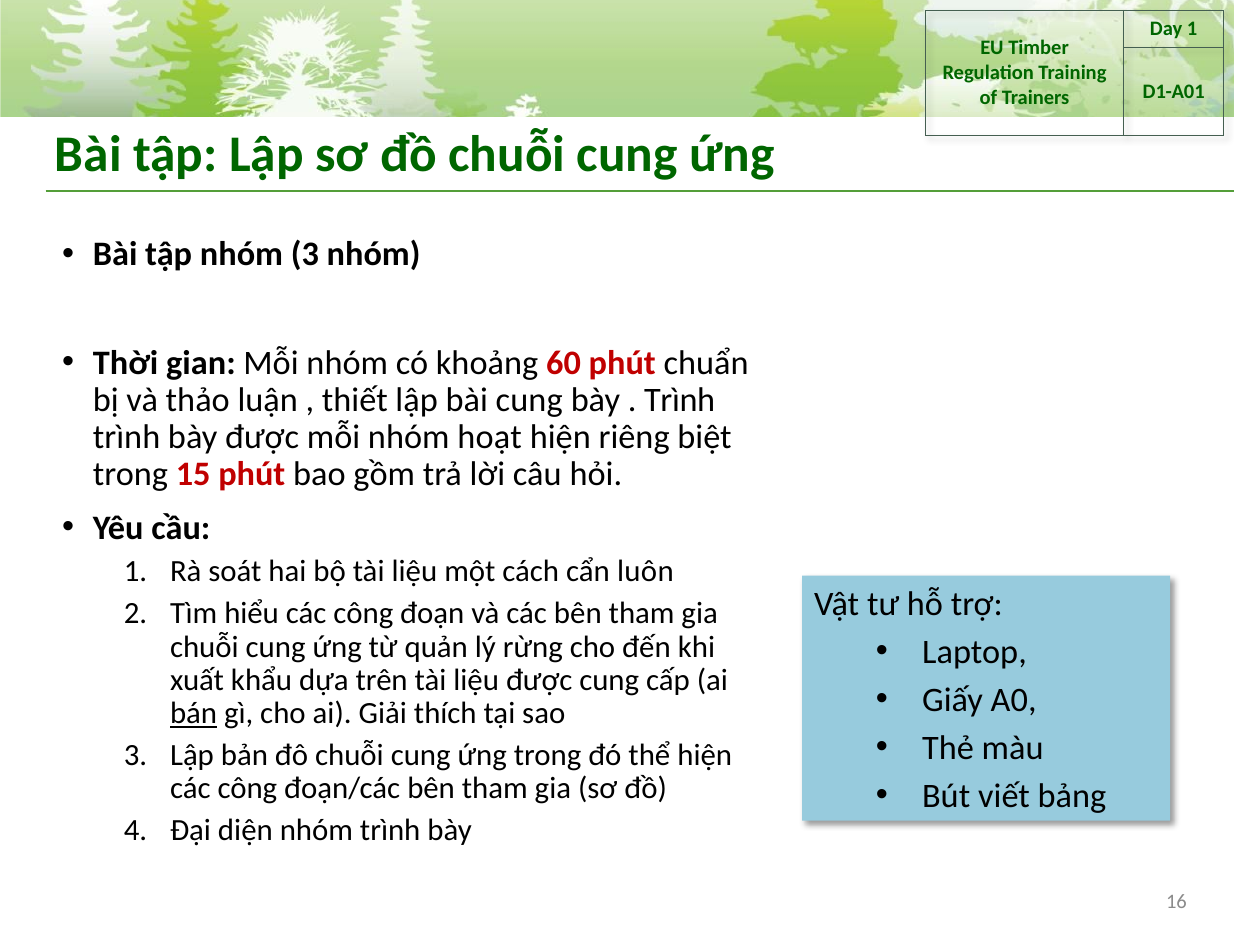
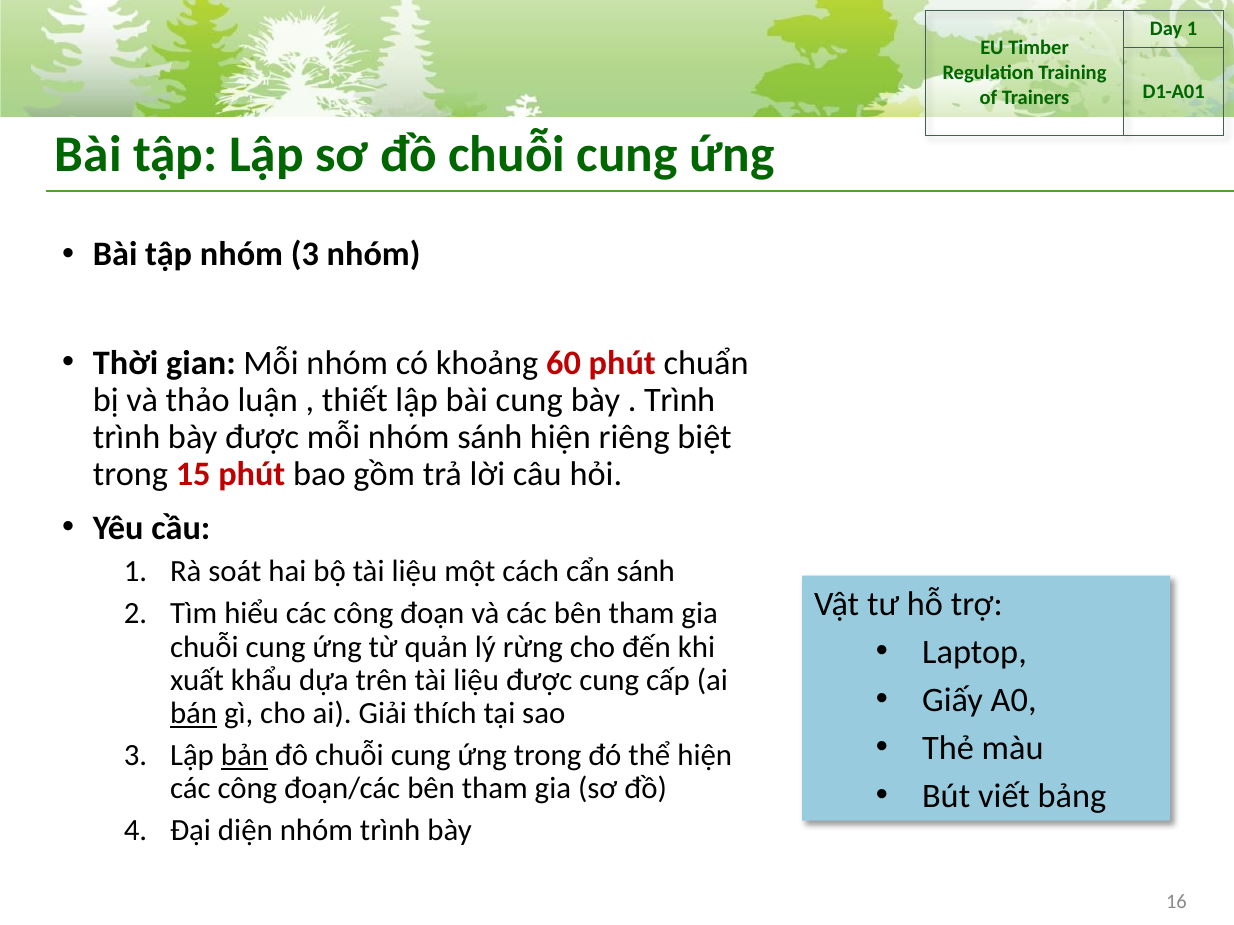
nhóm hoạt: hoạt -> sánh (490, 437)
cẩn luôn: luôn -> sánh (646, 572)
bản underline: none -> present (244, 756)
